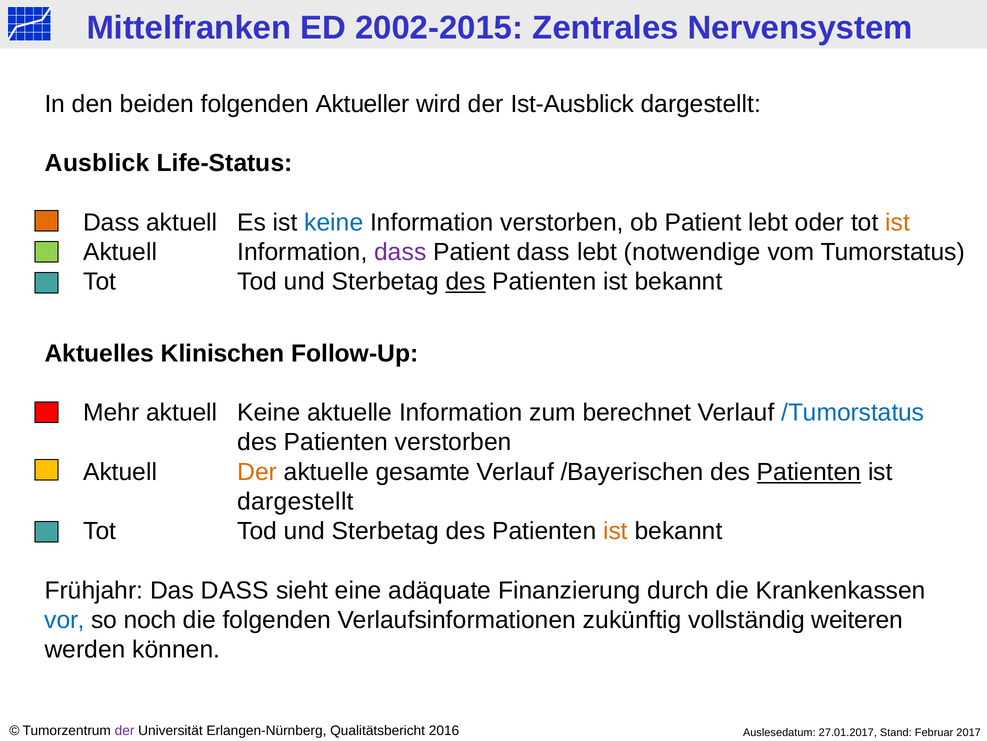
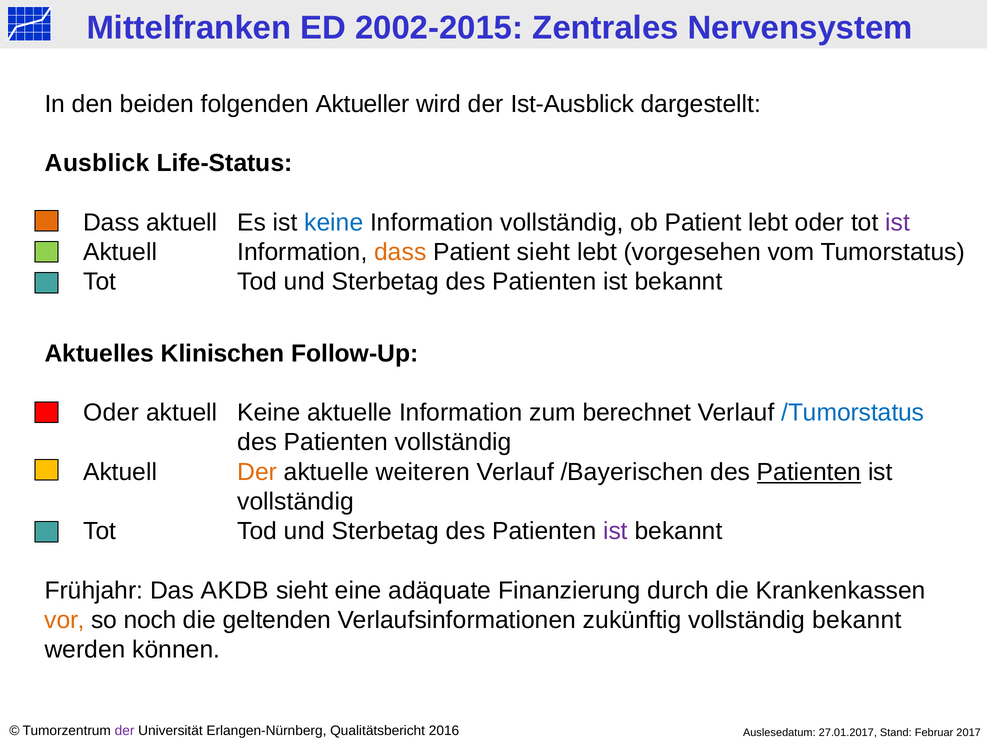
Information verstorben: verstorben -> vollständig (562, 222)
ist colour: orange -> purple (898, 222)
dass colour: purple -> orange (400, 252)
Patient dass: dass -> sieht (543, 252)
notwendige: notwendige -> vorgesehen (692, 252)
des underline: present -> none (466, 282)
Mehr: Mehr -> Oder (111, 412)
Patienten verstorben: verstorben -> vollständig (453, 442)
gesamte: gesamte -> weiteren (423, 471)
dargestellt: dargestellt -> vollständig (296, 501)
ist colour: orange -> purple (615, 531)
Das DASS: DASS -> AKDB (235, 590)
vor colour: blue -> orange (65, 620)
die folgenden: folgenden -> geltenden (277, 620)
vollständig weiteren: weiteren -> bekannt (857, 620)
